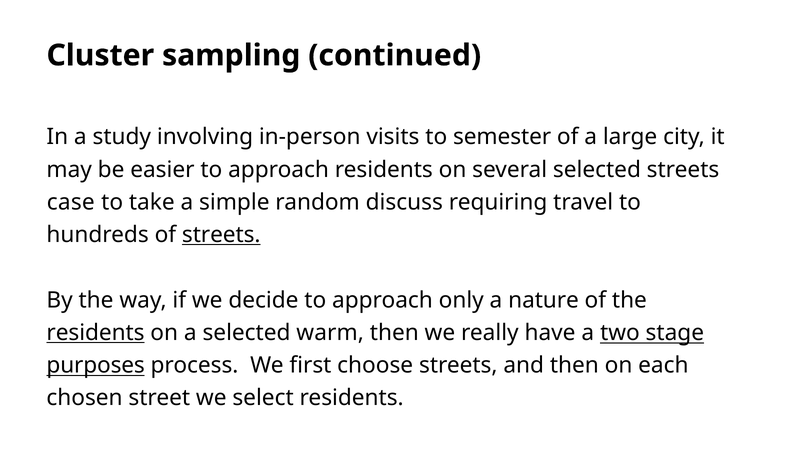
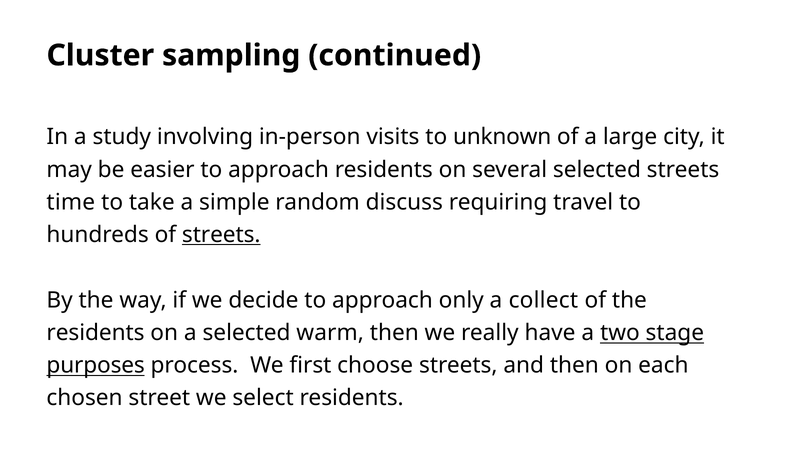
semester: semester -> unknown (502, 137)
case: case -> time (71, 202)
nature: nature -> collect (543, 300)
residents underline: present -> none (96, 333)
